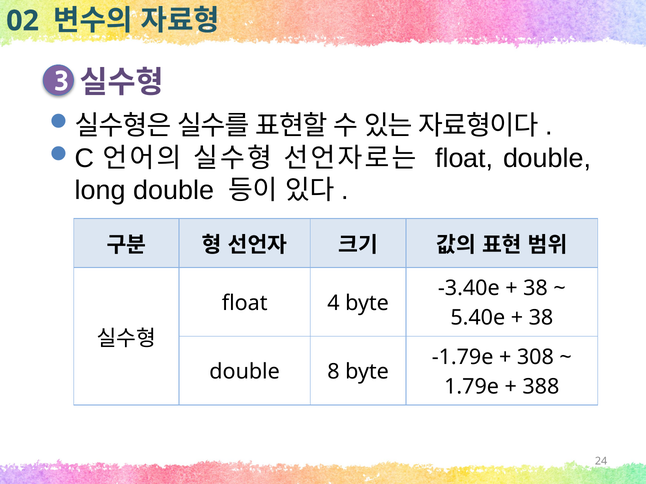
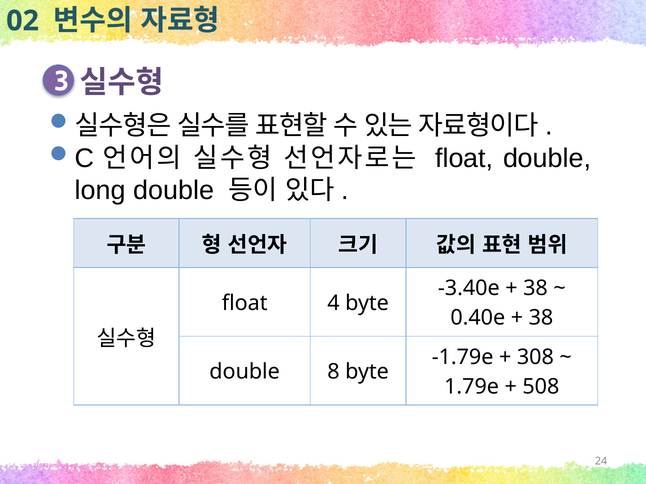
5.40e: 5.40e -> 0.40e (478, 318)
388: 388 -> 508 (541, 387)
